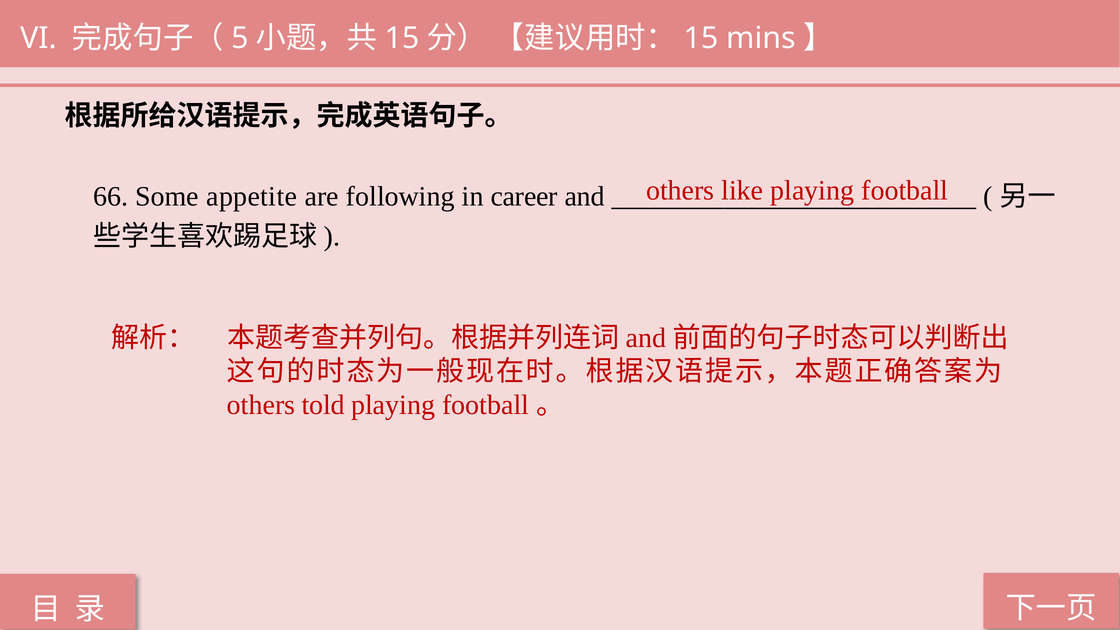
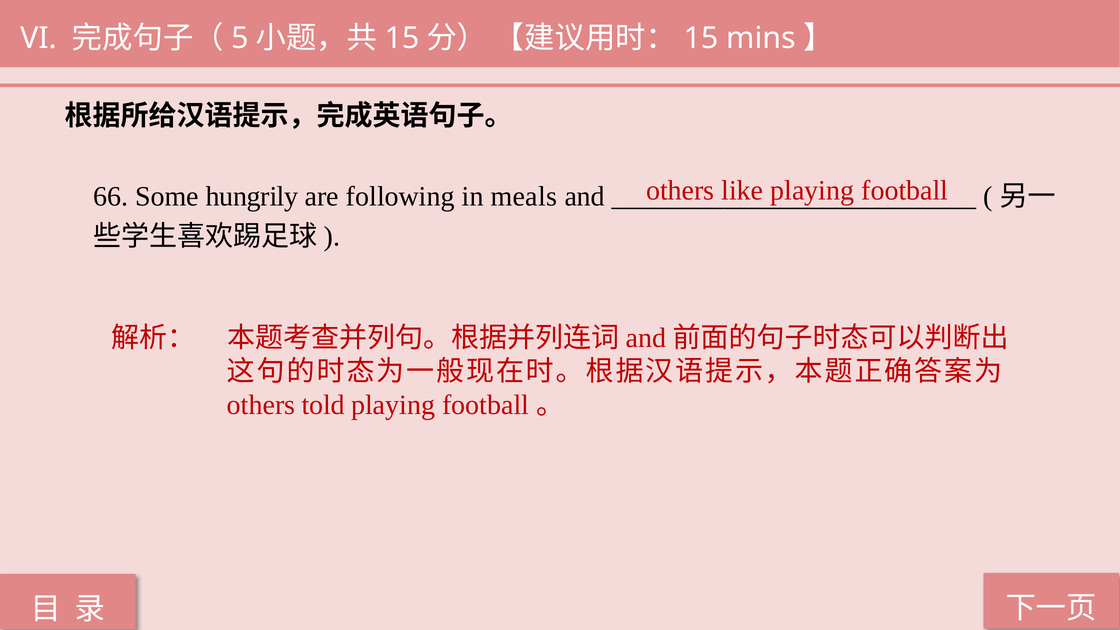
appetite: appetite -> hungrily (252, 196)
career: career -> meals (524, 196)
